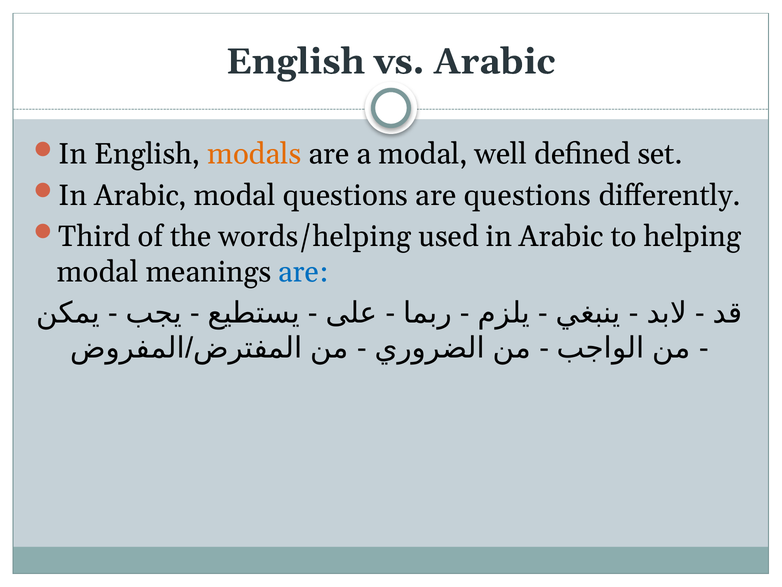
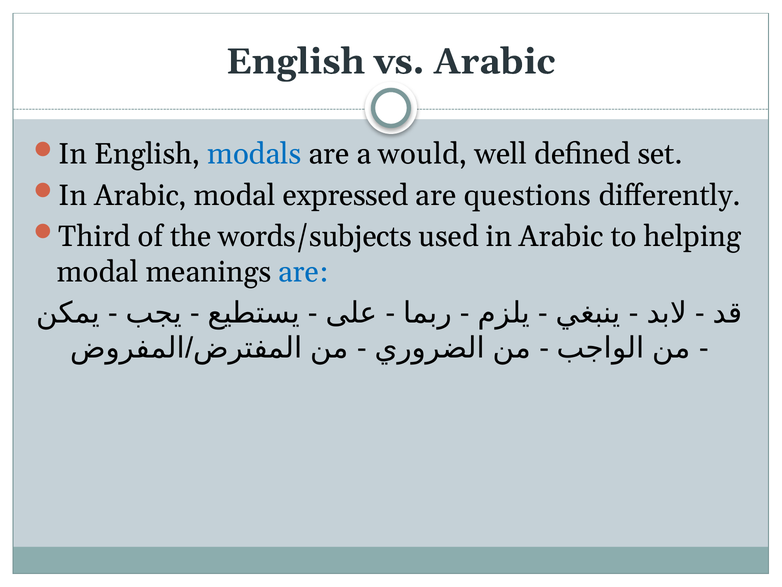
modals colour: orange -> blue (254, 154)
a modal: modal -> would (423, 154)
modal questions: questions -> expressed (346, 195)
words/helping: words/helping -> words/subjects (315, 236)
